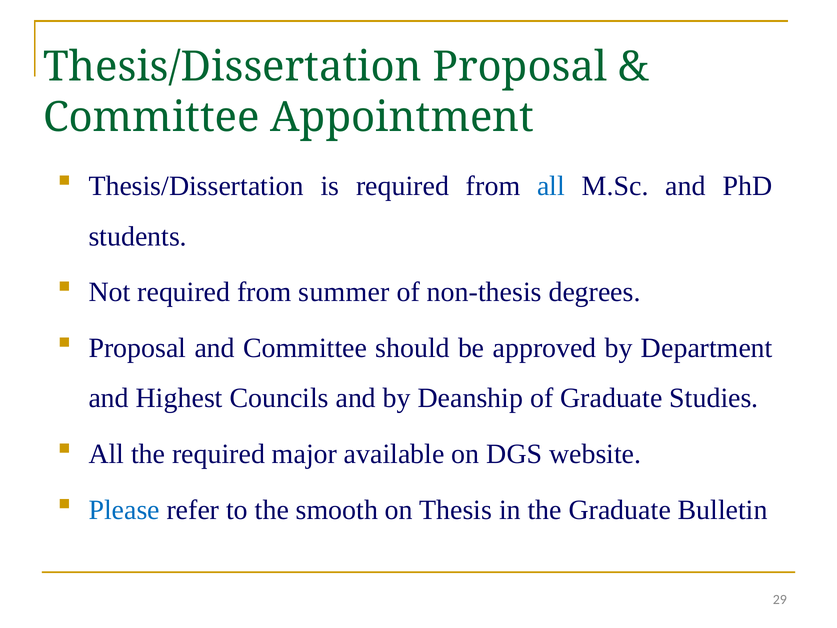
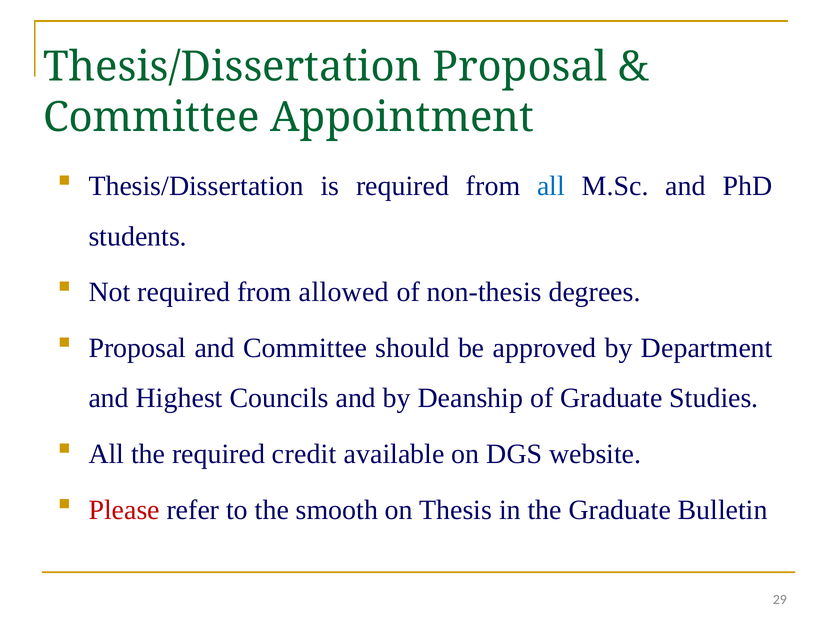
summer: summer -> allowed (344, 292)
major: major -> credit (304, 454)
Please colour: blue -> red (124, 510)
